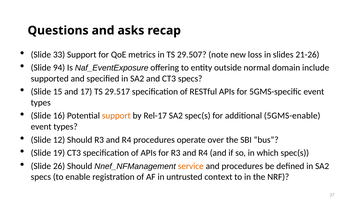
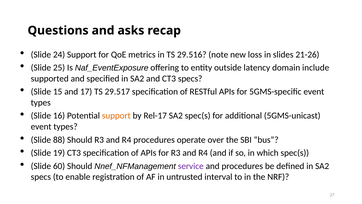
33: 33 -> 24 (59, 54)
29.507: 29.507 -> 29.516 (192, 54)
94: 94 -> 25 (59, 68)
normal: normal -> latency (257, 68)
5GMS-enable: 5GMS-enable -> 5GMS-unicast (292, 116)
12: 12 -> 88 (59, 140)
26: 26 -> 60 (59, 166)
service colour: orange -> purple (191, 166)
context: context -> interval (218, 177)
